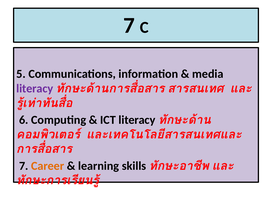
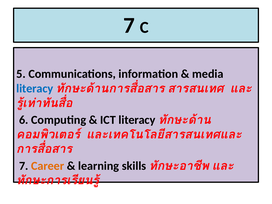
literacy colour: purple -> blue (35, 89)
